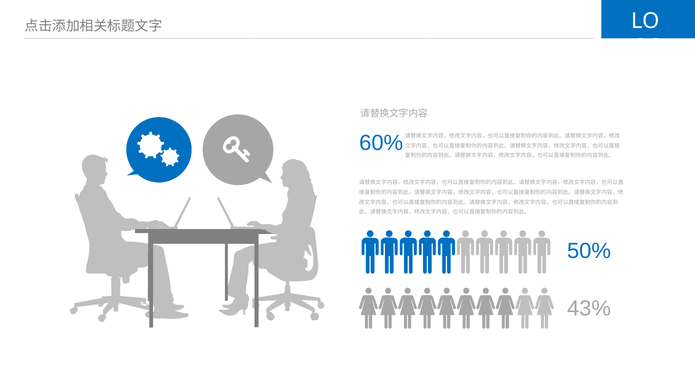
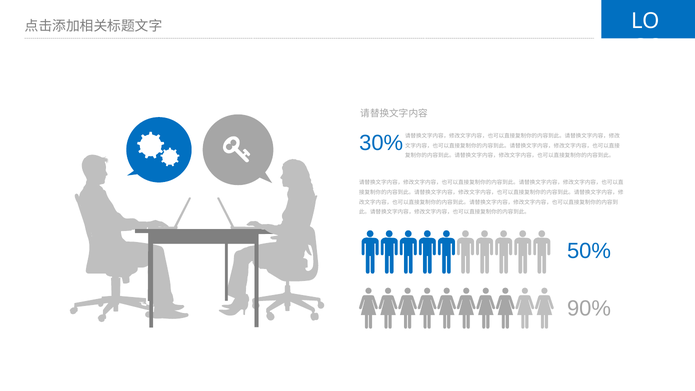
60%: 60% -> 30% (381, 143)
43%: 43% -> 90% (589, 309)
